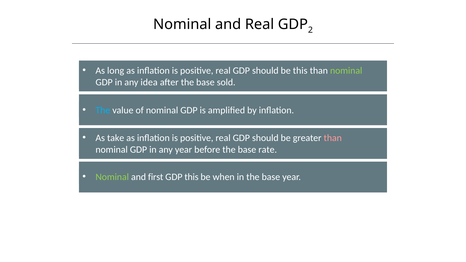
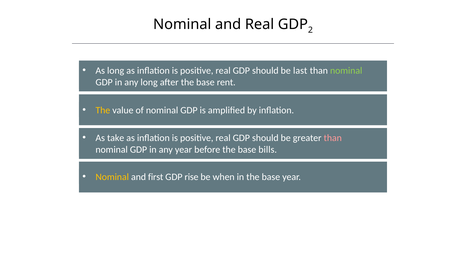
be this: this -> last (300, 71)
any idea: idea -> long (149, 82)
sold: sold -> rent (226, 82)
The colour: light blue -> yellow (103, 110)
rate: rate -> bills (268, 150)
Nominal colour: light green -> yellow (112, 177)
GDP this: this -> rise (192, 177)
